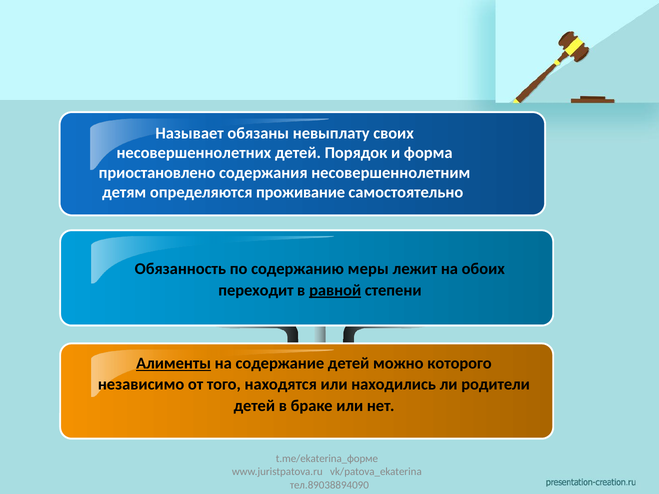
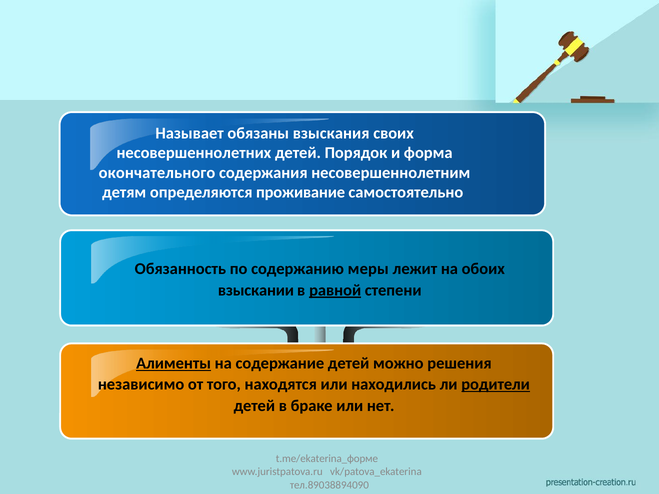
невыплату: невыплату -> взыскания (331, 133)
приостановлено: приостановлено -> окончательного (157, 173)
переходит: переходит -> взыскании (256, 290)
которого: которого -> решения (460, 364)
родители underline: none -> present (496, 385)
